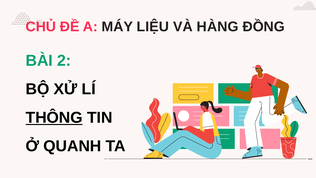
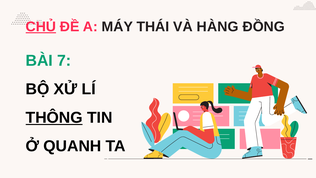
CHỦ underline: none -> present (41, 27)
LIỆU: LIỆU -> THÁI (153, 27)
2: 2 -> 7 (64, 61)
